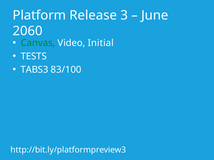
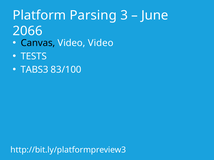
Release: Release -> Parsing (93, 15)
2060: 2060 -> 2066 (28, 31)
Canvas colour: green -> black (38, 43)
Video Initial: Initial -> Video (101, 43)
